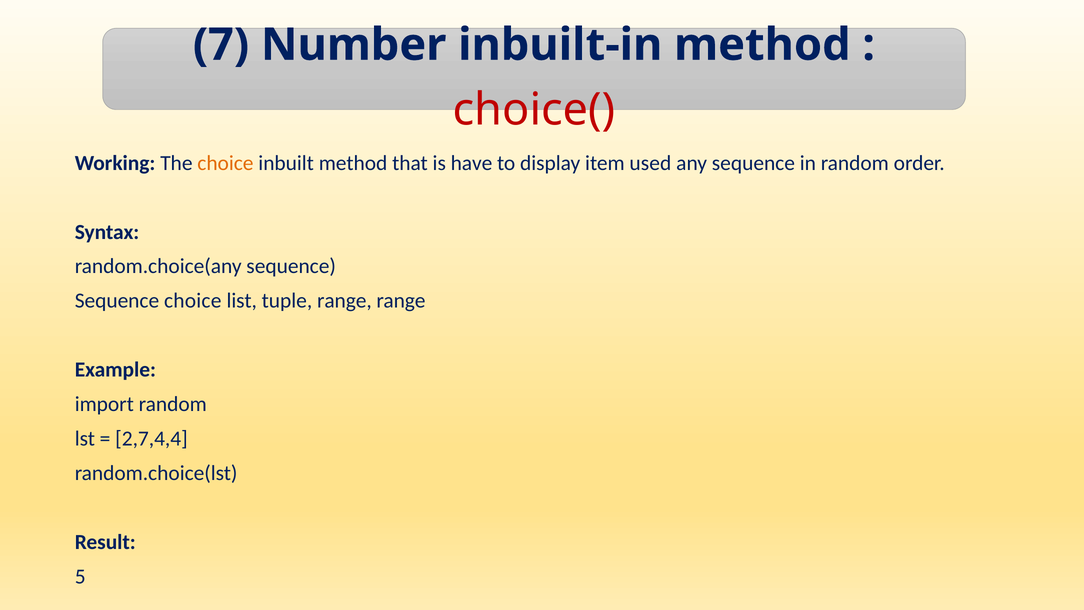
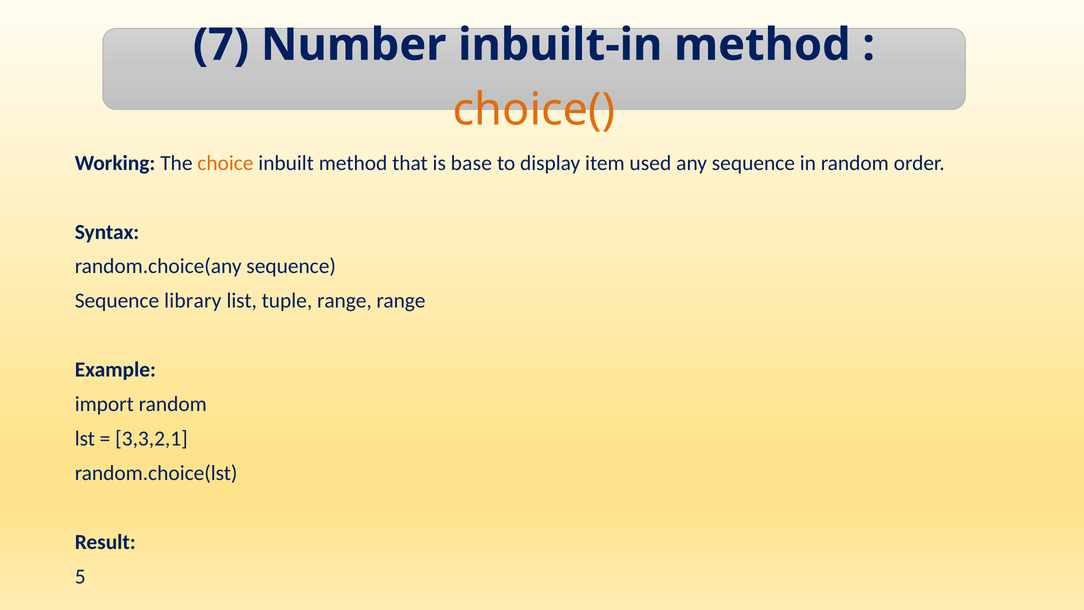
choice( colour: red -> orange (534, 110)
have: have -> base (471, 163)
Sequence choice: choice -> library (193, 301)
2,7,4,4: 2,7,4,4 -> 3,3,2,1 (151, 439)
